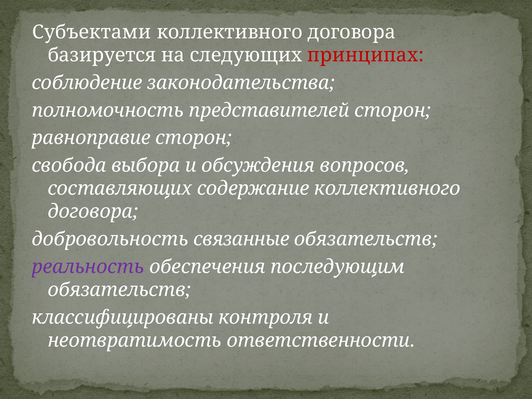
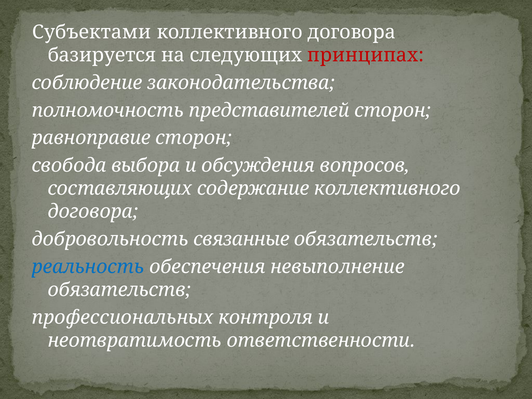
реальность colour: purple -> blue (88, 267)
последующим: последующим -> невыполнение (337, 267)
классифицированы: классифицированы -> профессиональных (123, 317)
